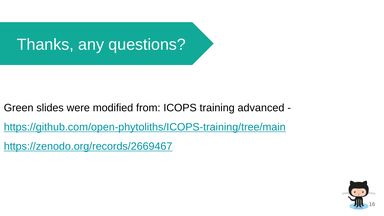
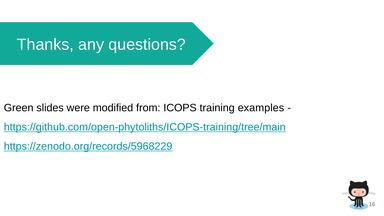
advanced: advanced -> examples (261, 108)
https://zenodo.org/records/2669467: https://zenodo.org/records/2669467 -> https://zenodo.org/records/5968229 (88, 146)
